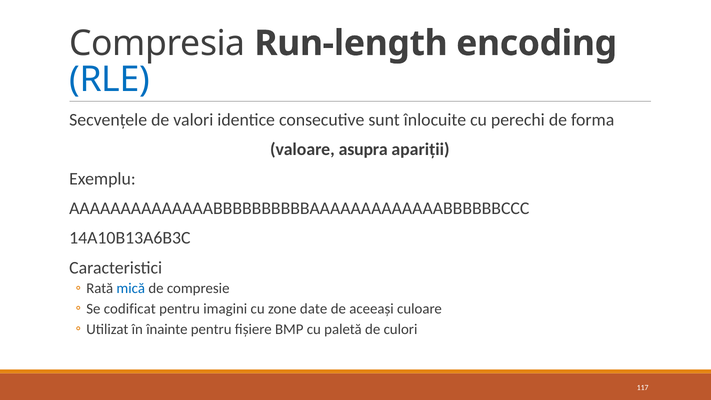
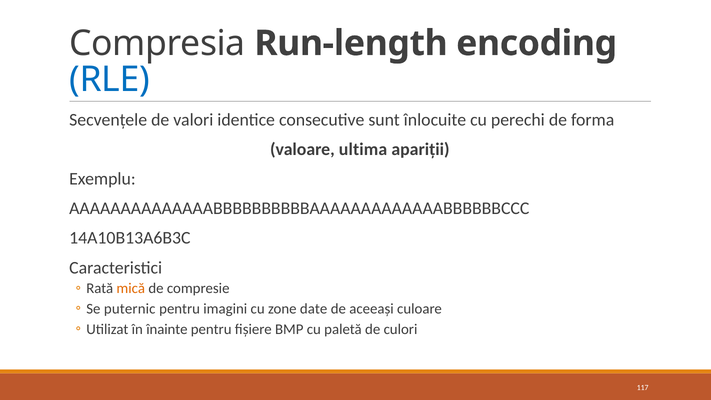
asupra: asupra -> ultima (363, 149)
mică colour: blue -> orange (131, 288)
codificat: codificat -> puternic (130, 309)
